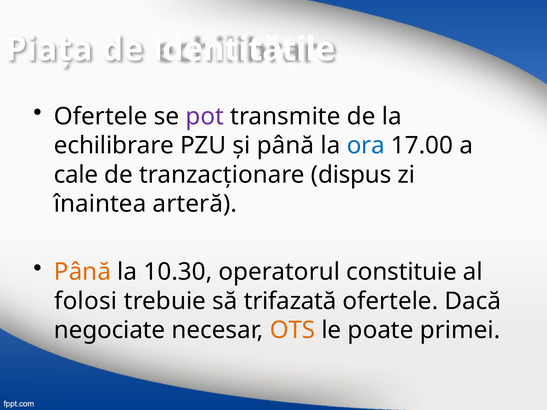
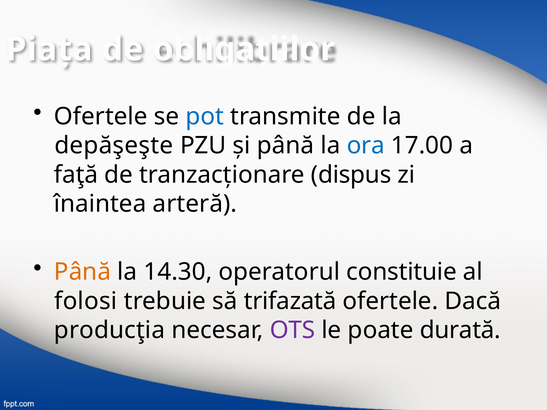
identităţile: identităţile -> obligaţiilor (244, 49)
pot colour: purple -> blue (205, 116)
echilibrare: echilibrare -> depăşeşte (114, 146)
cale: cale -> faţă (76, 175)
10.30: 10.30 -> 14.30 (178, 272)
negociate: negociate -> producţia (109, 330)
OTS colour: orange -> purple (293, 330)
primei: primei -> durată (460, 330)
